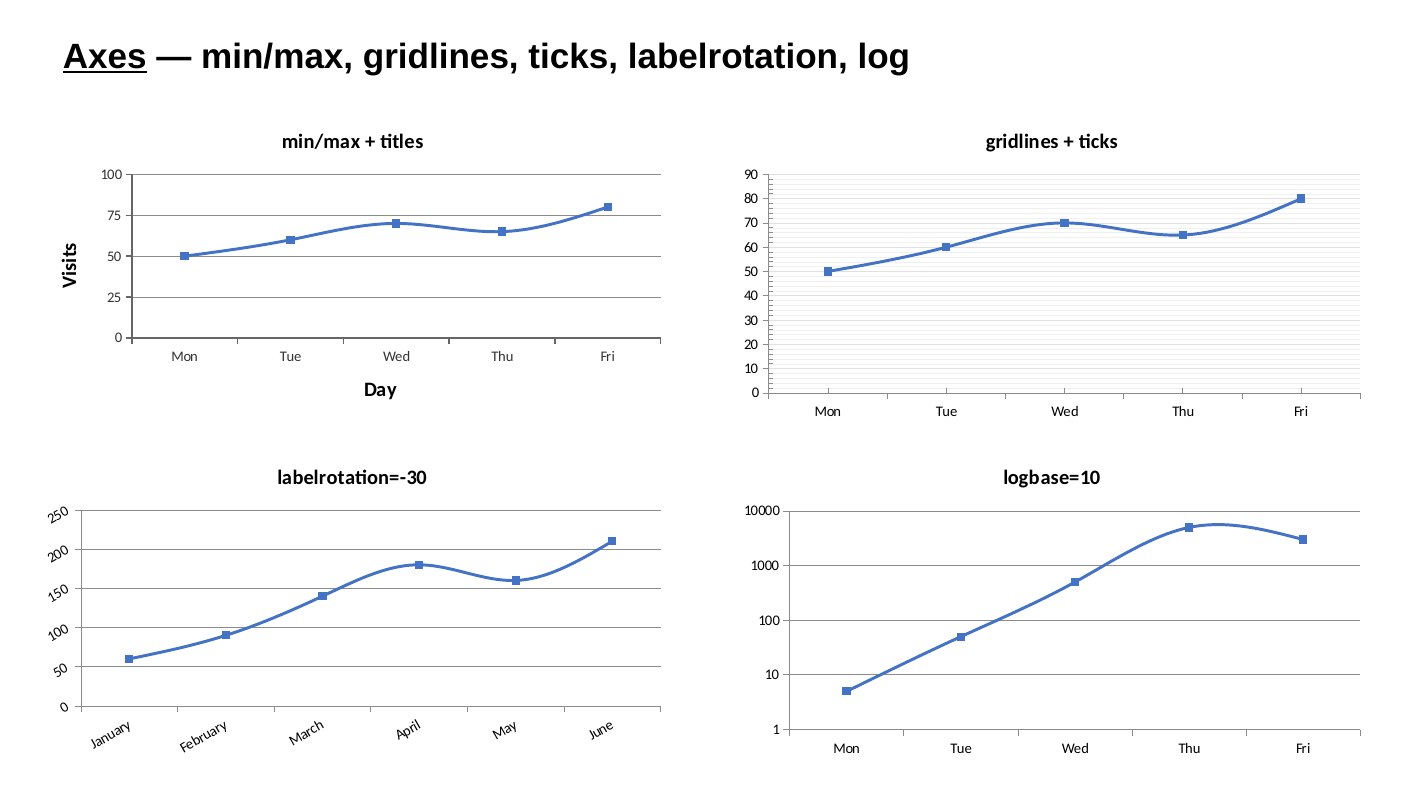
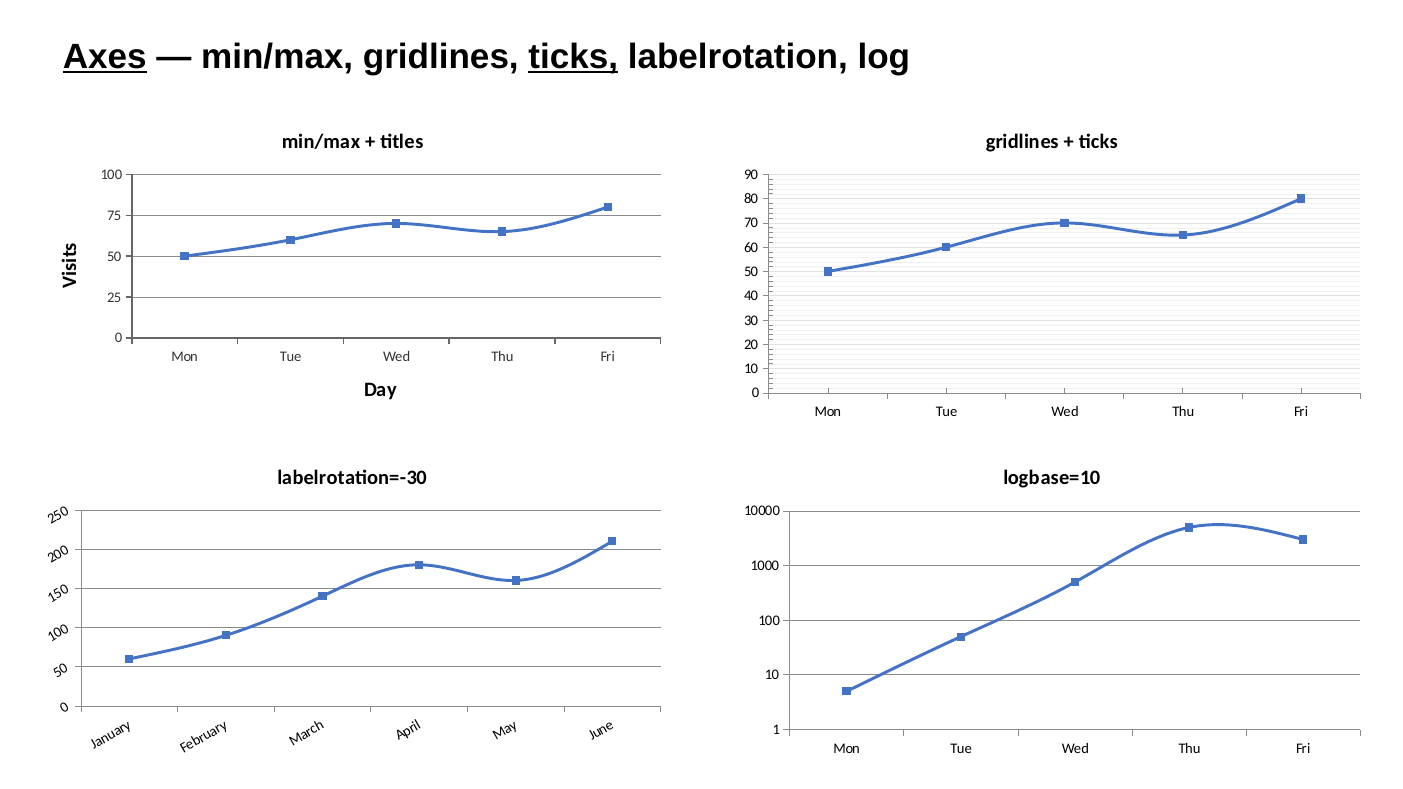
ticks underline: none -> present (573, 57)
